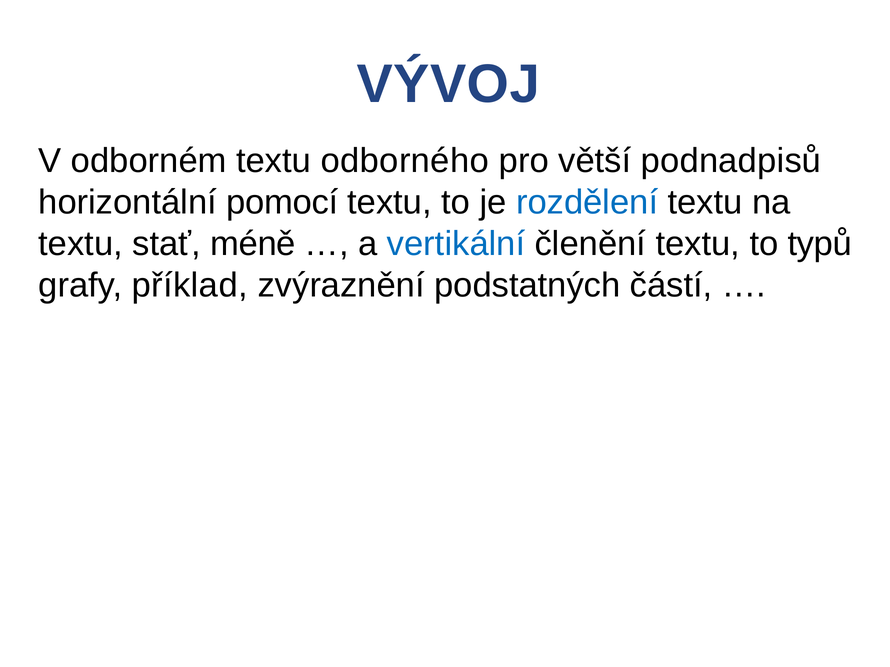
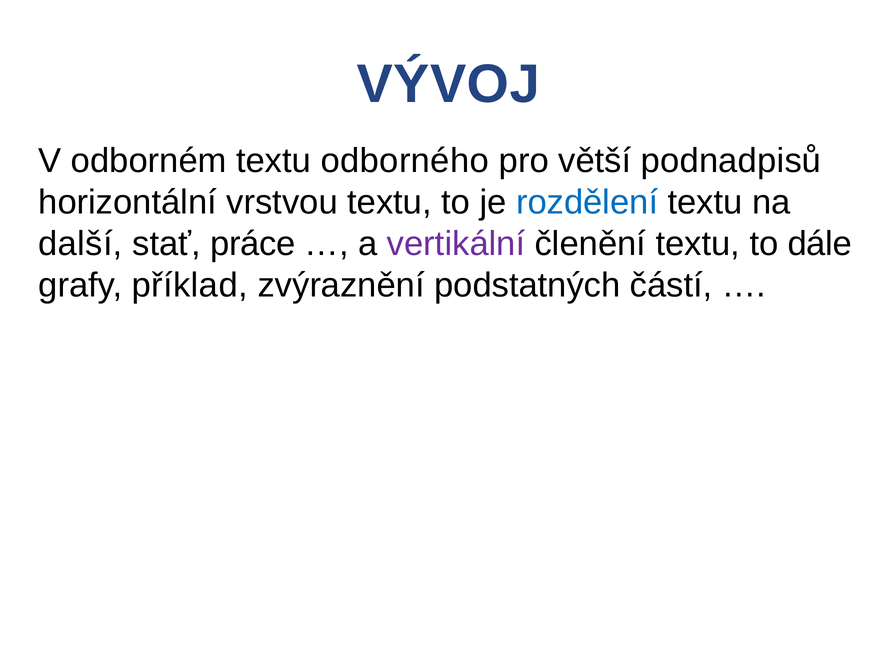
pomocí: pomocí -> vrstvou (282, 203)
textu: textu -> další (80, 244)
méně: méně -> práce (253, 244)
vertikální colour: blue -> purple (456, 244)
typů: typů -> dále (820, 244)
